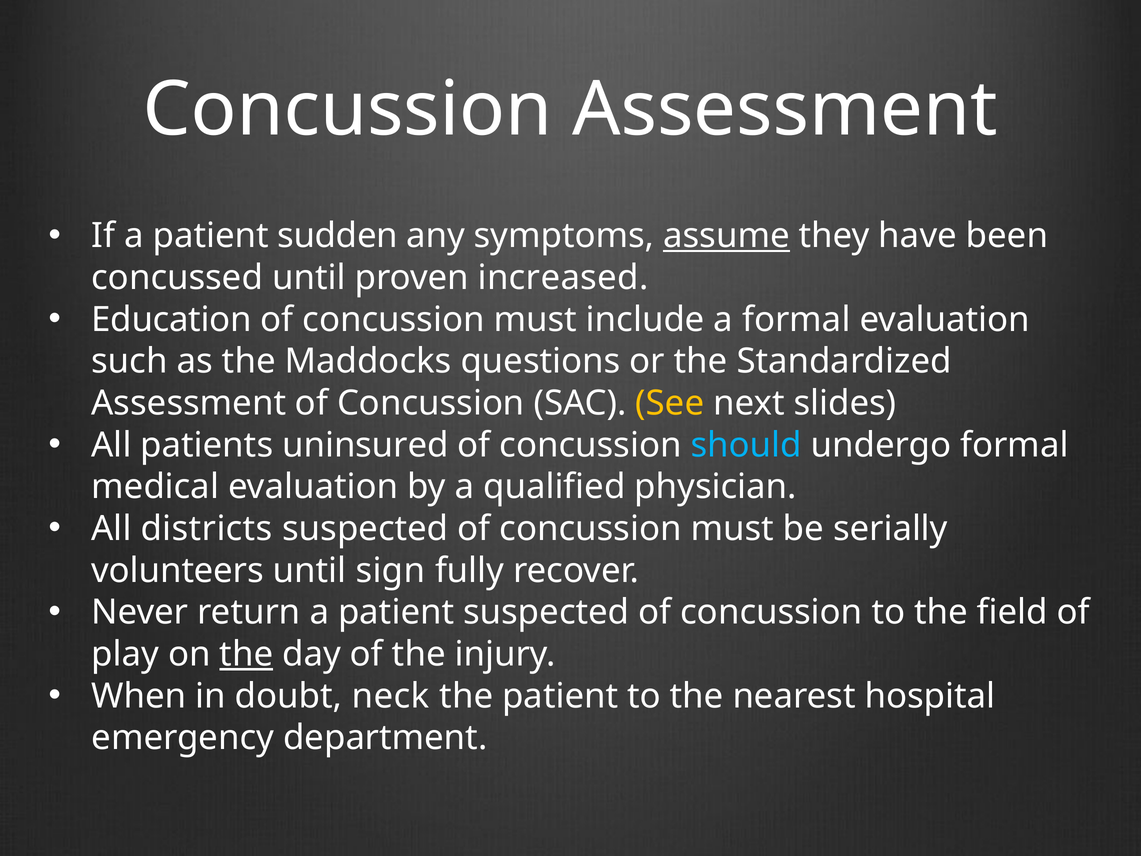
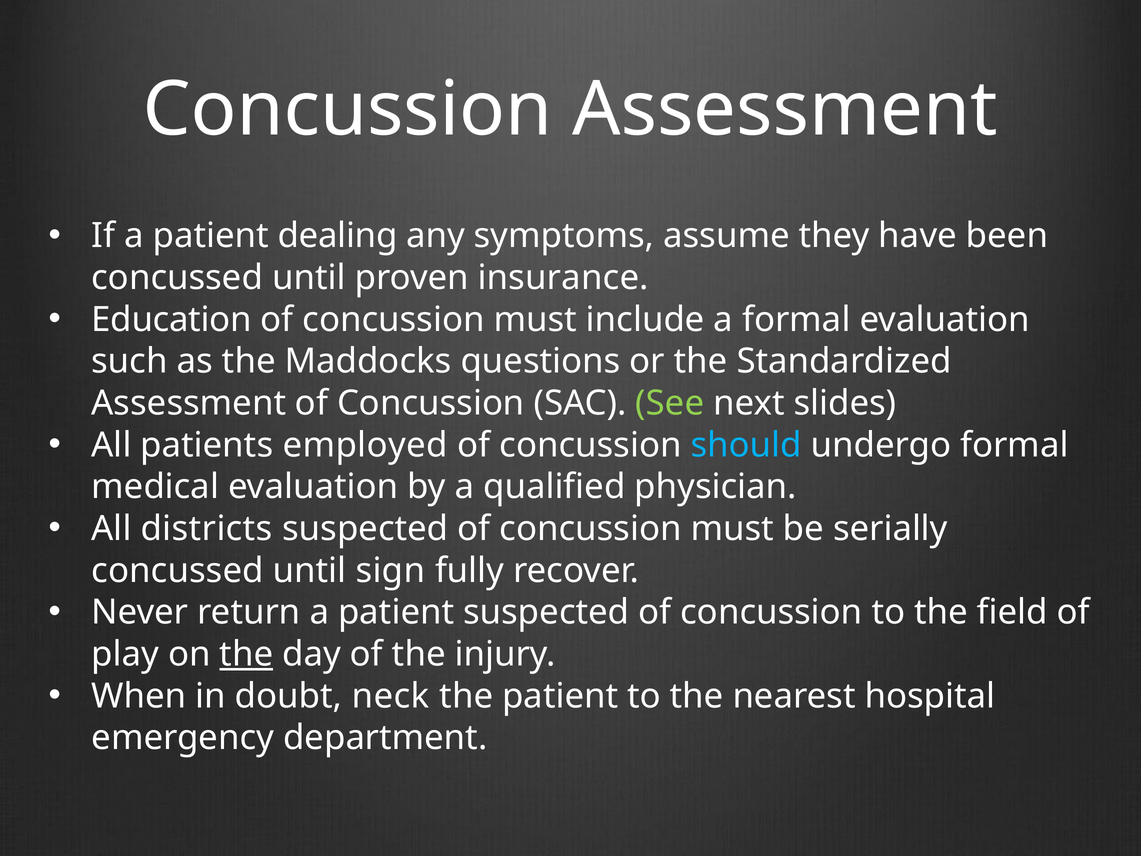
sudden: sudden -> dealing (338, 236)
assume underline: present -> none (727, 236)
increased: increased -> insurance (563, 278)
See colour: yellow -> light green (670, 403)
uninsured: uninsured -> employed (365, 445)
volunteers: volunteers -> concussed (178, 570)
